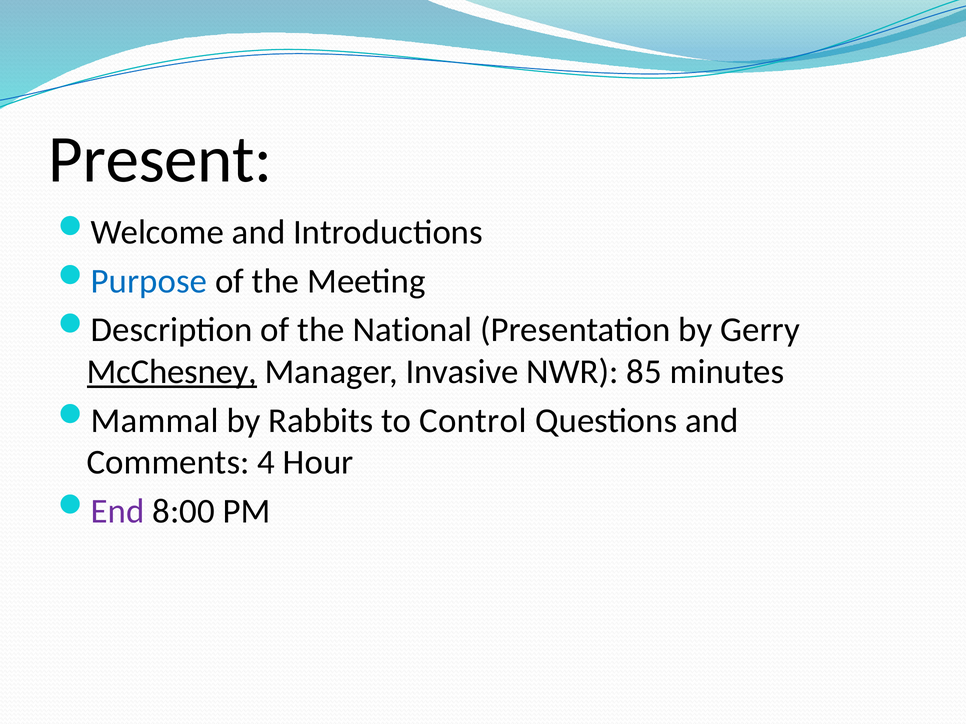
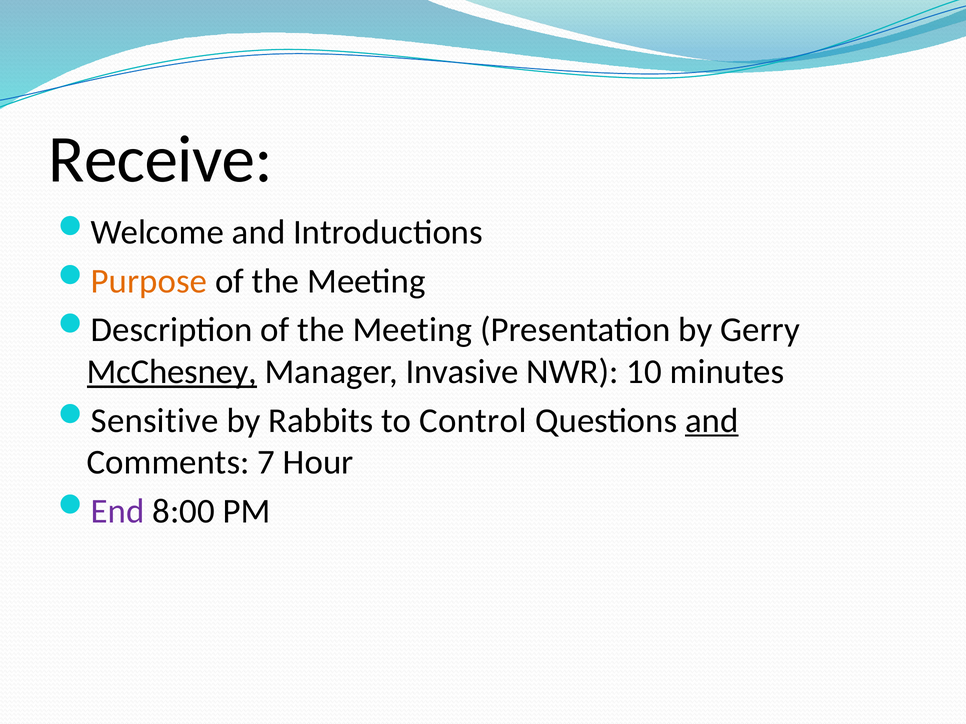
Present: Present -> Receive (160, 160)
Purpose colour: blue -> orange (149, 281)
Description of the National: National -> Meeting (412, 330)
85: 85 -> 10 (644, 372)
Mammal: Mammal -> Sensitive (155, 421)
and underline: none -> present (712, 421)
4: 4 -> 7 (266, 463)
